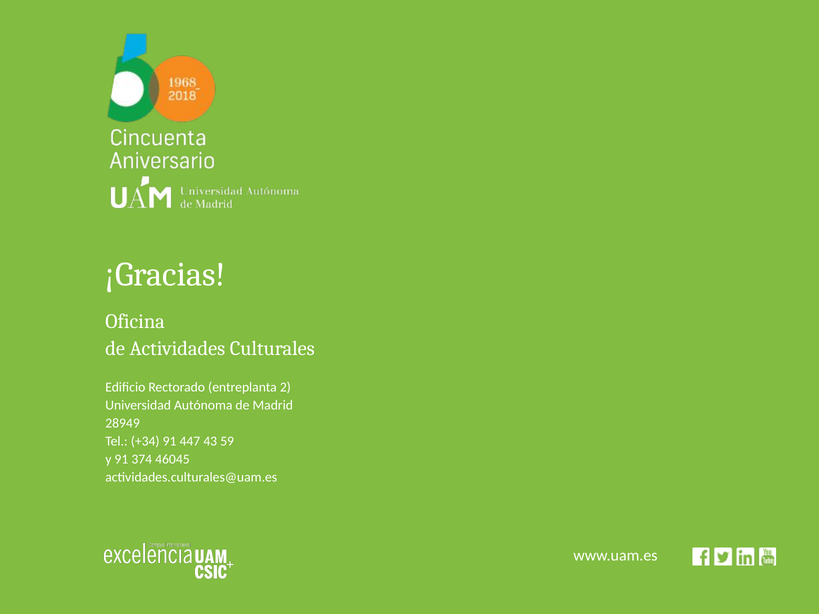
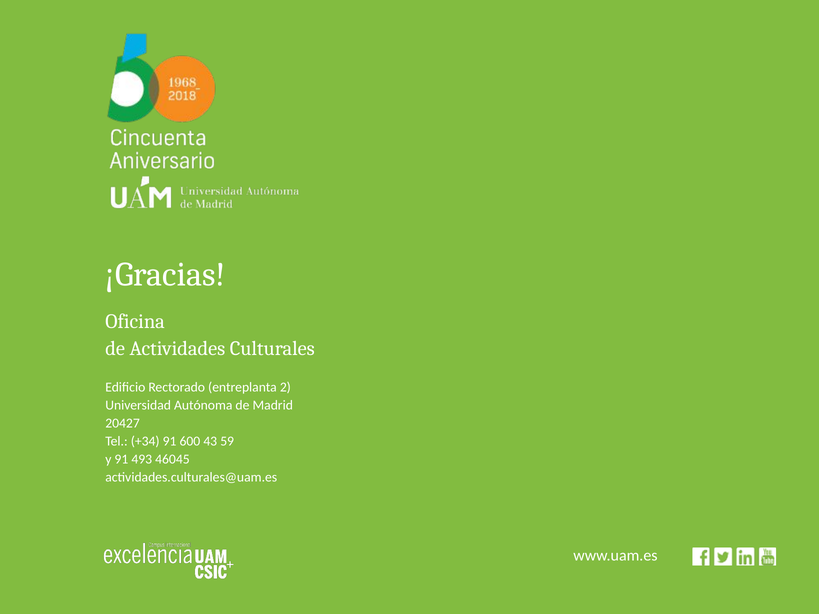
28949: 28949 -> 20427 (123, 423)
447: 447 -> 600 (190, 441)
374: 374 -> 493 (142, 459)
